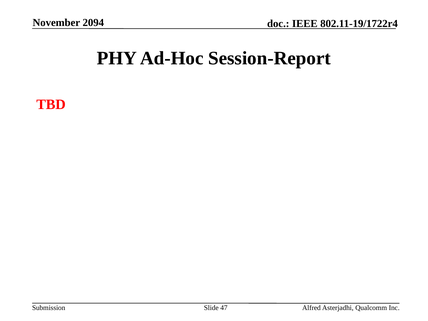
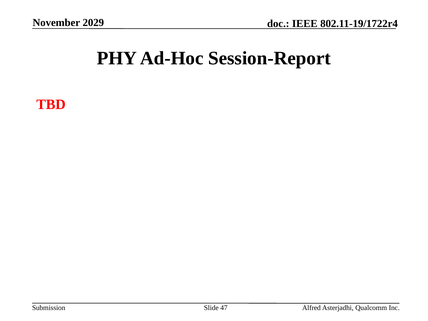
2094: 2094 -> 2029 (93, 23)
